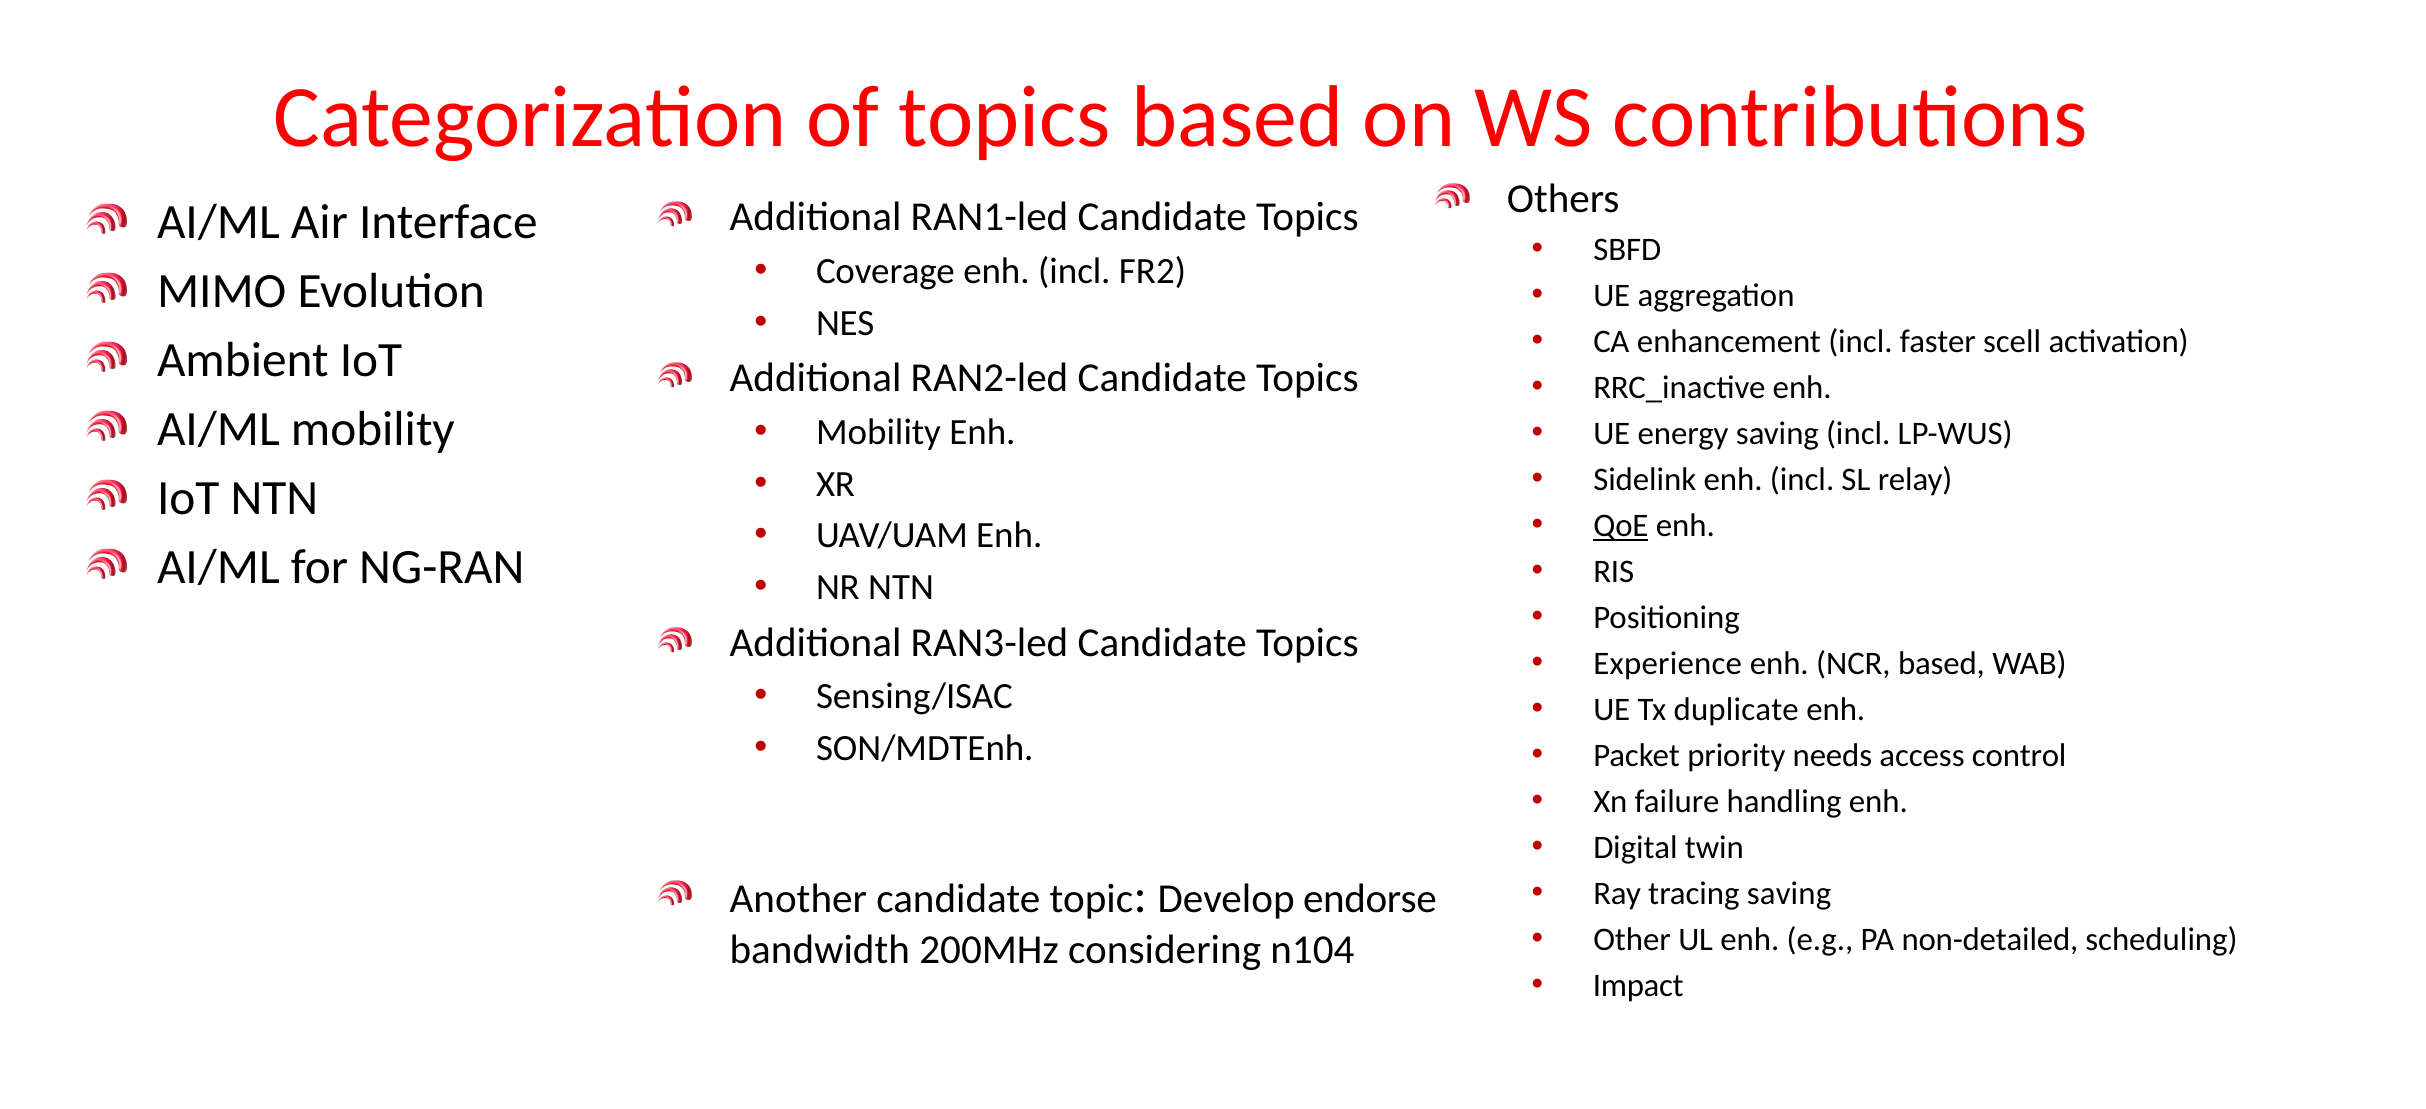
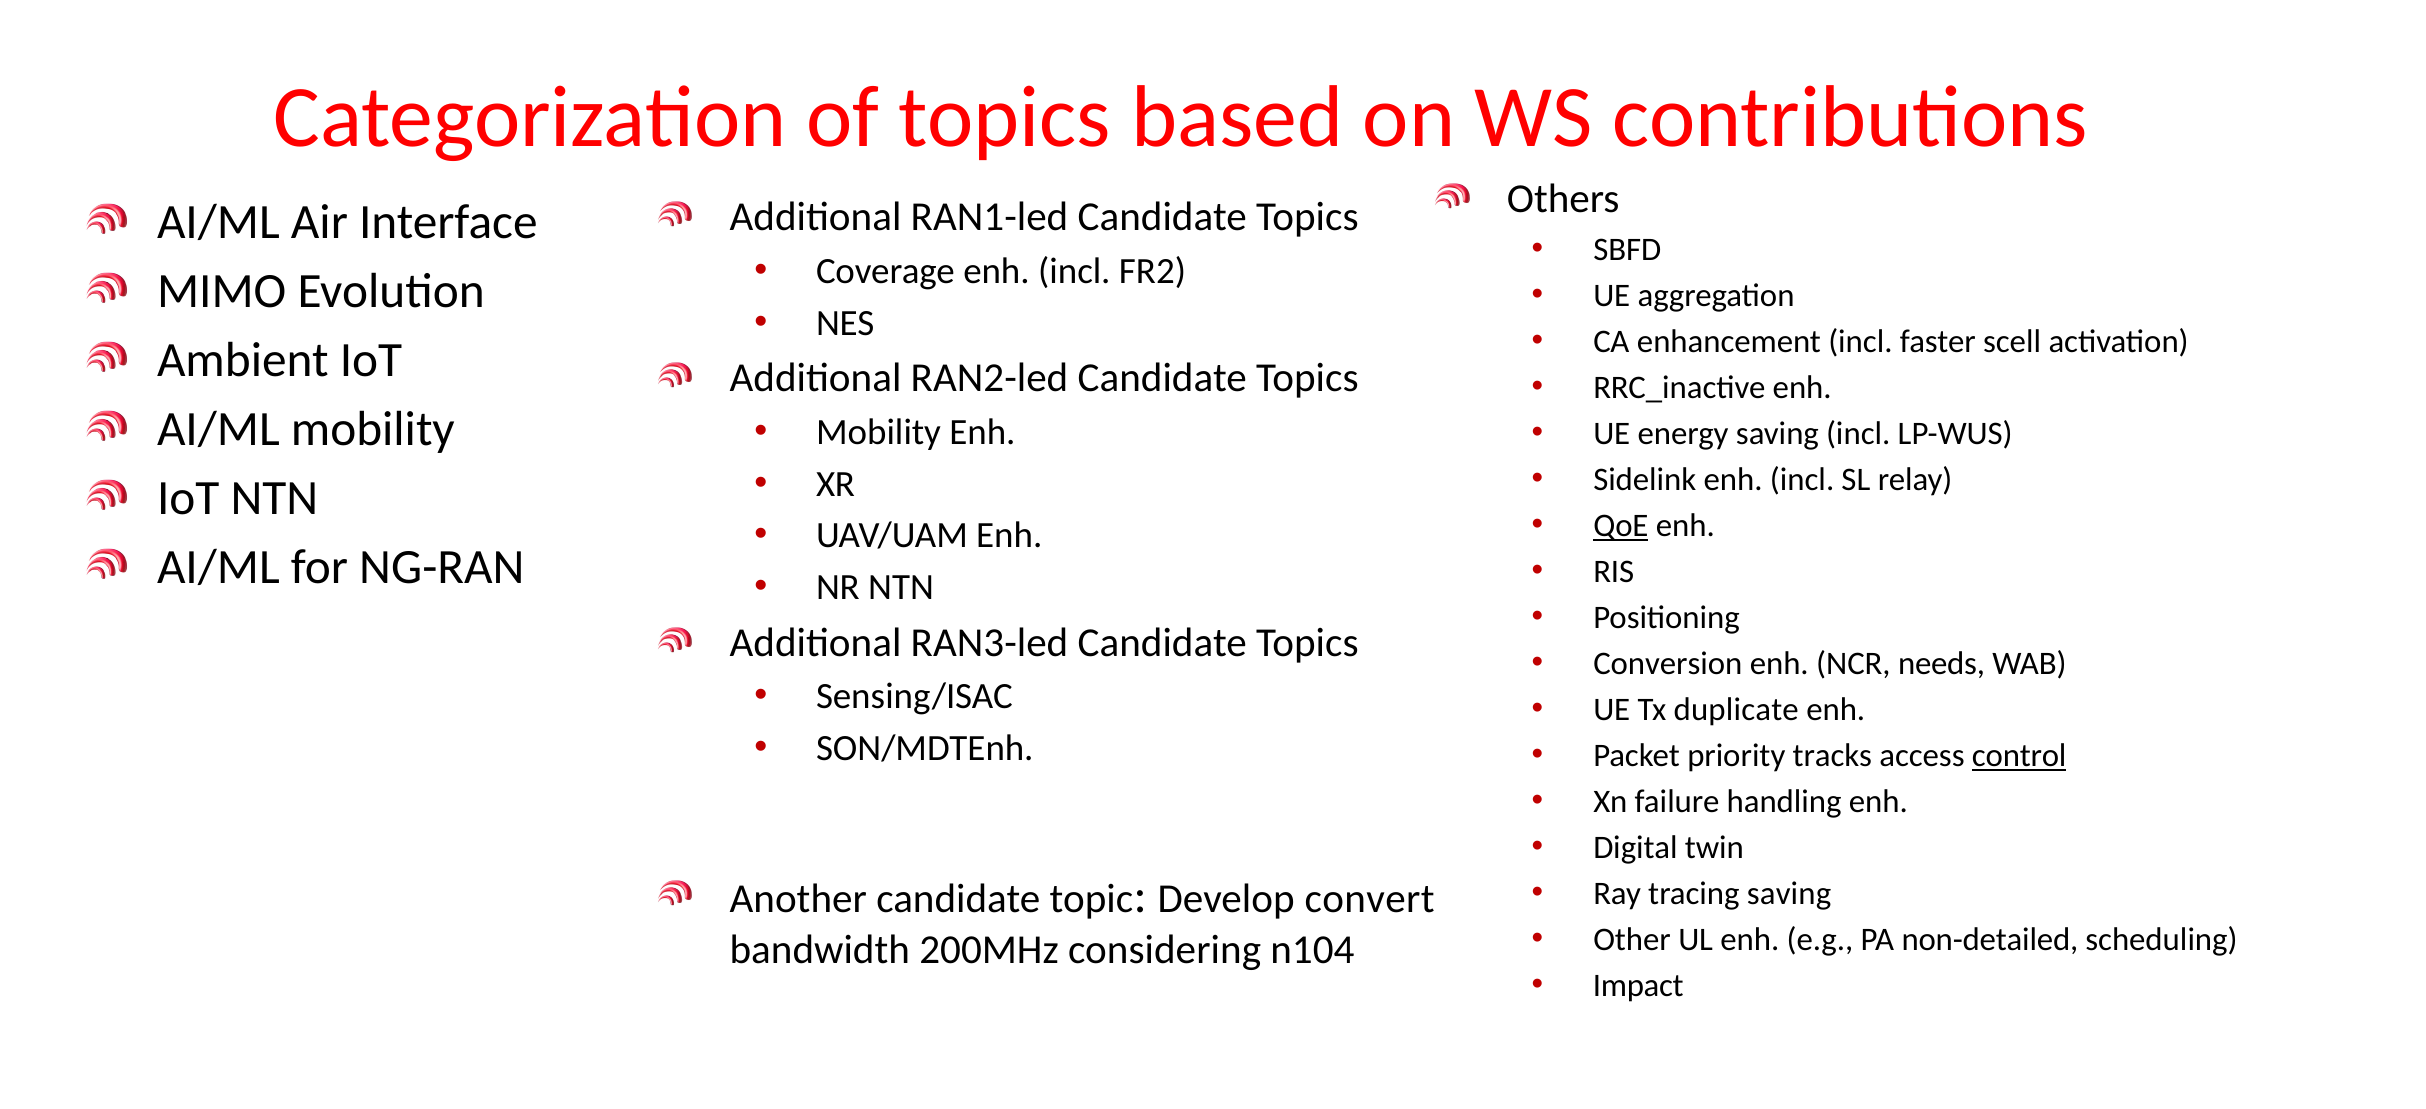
Experience: Experience -> Conversion (1668, 664)
NCR based: based -> needs (1941, 664)
needs: needs -> tracks (1832, 756)
control underline: none -> present (2019, 756)
endorse: endorse -> convert (1370, 900)
